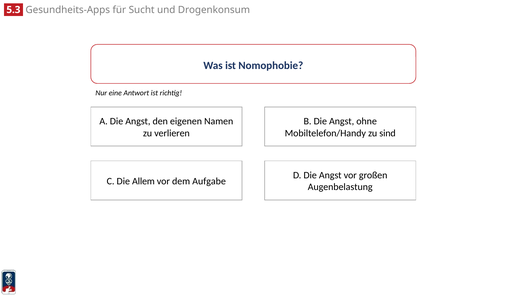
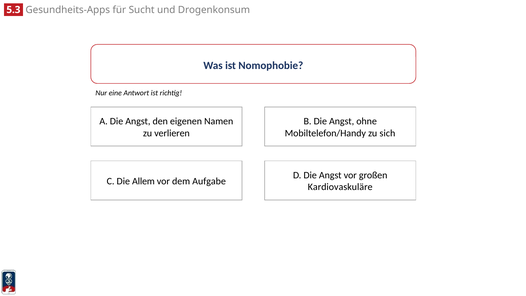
sind: sind -> sich (387, 133)
Augenbelastung: Augenbelastung -> Kardiovaskuläre (340, 187)
